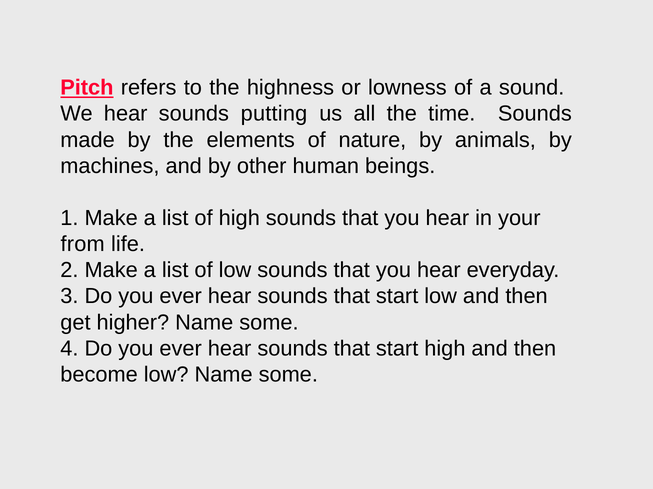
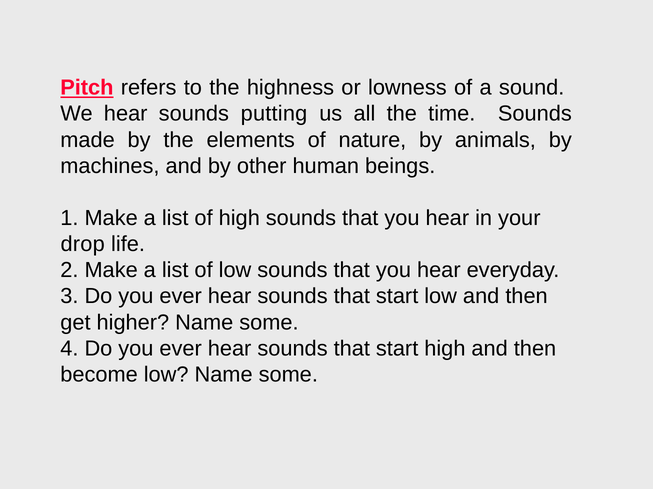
from: from -> drop (83, 245)
